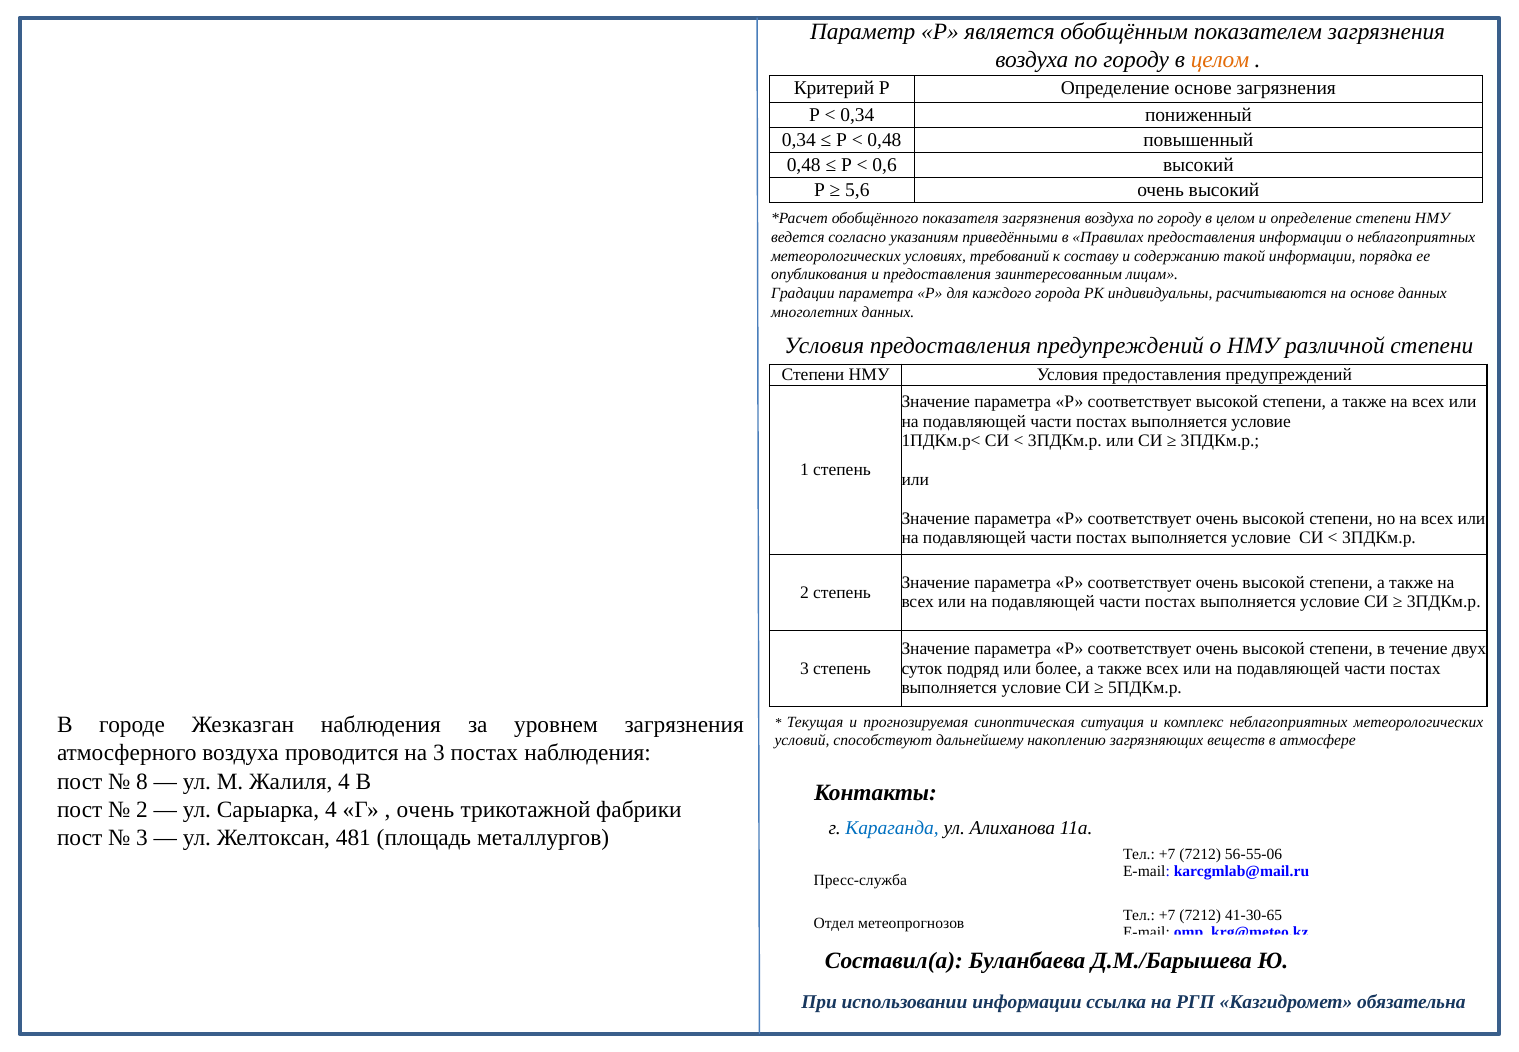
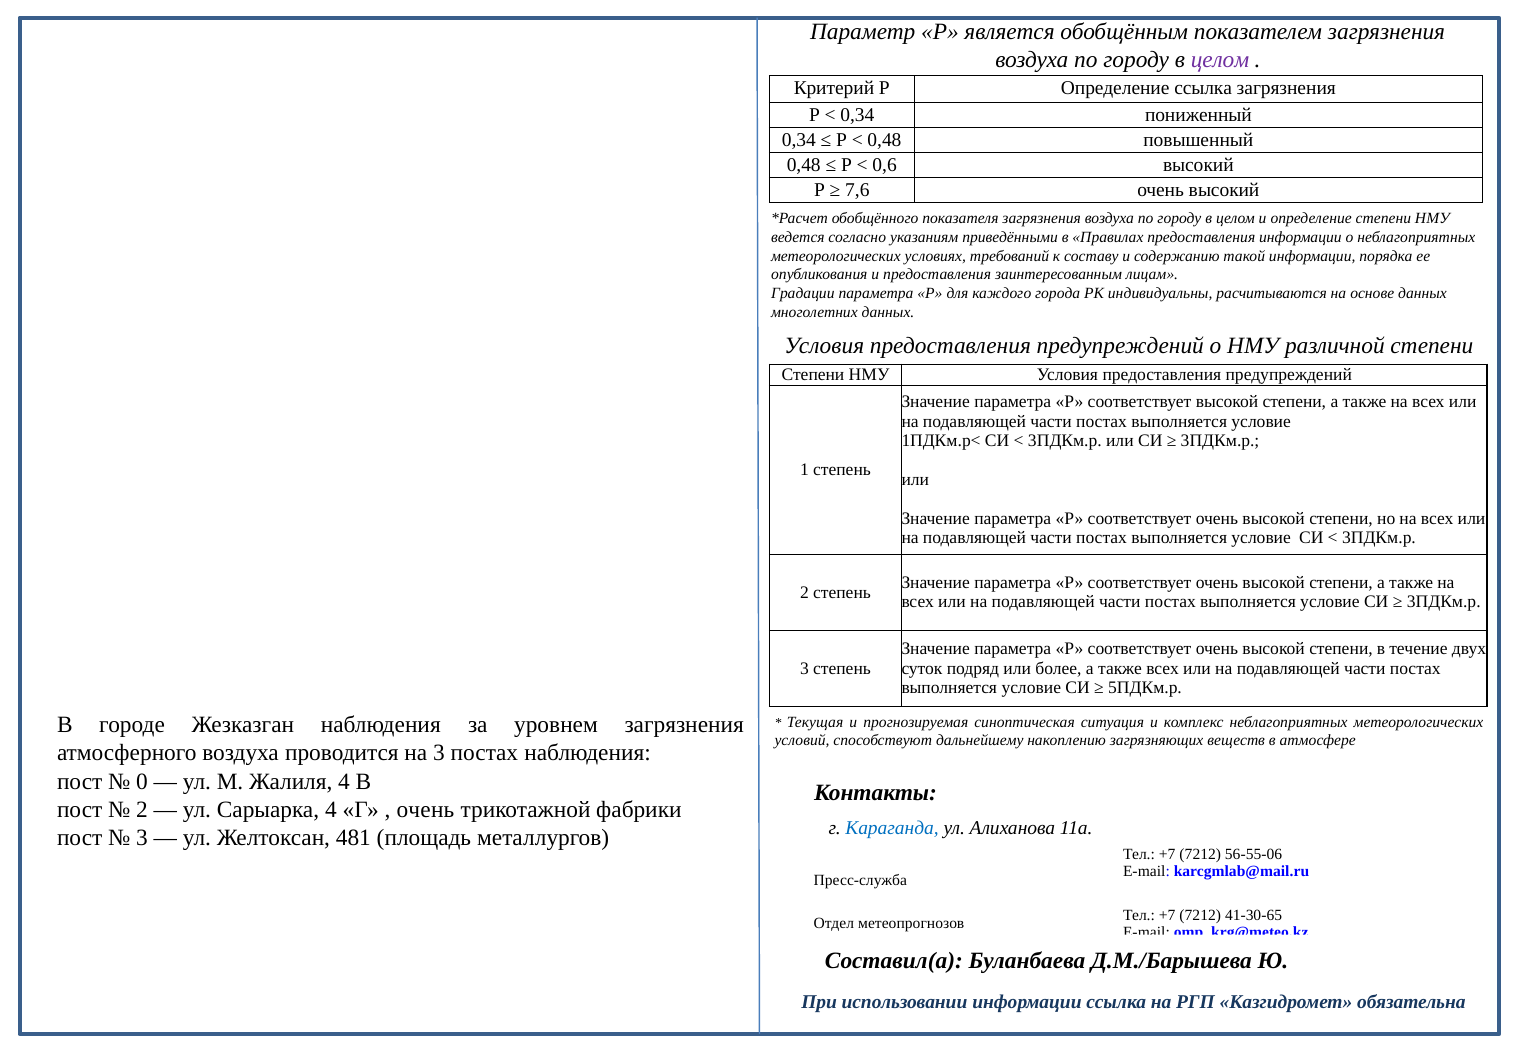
целом colour: orange -> purple (1220, 60)
Определение основе: основе -> ссылка (1203, 88)
5,6: 5,6 -> 7,6 (857, 190)
8: 8 -> 0 (142, 781)
